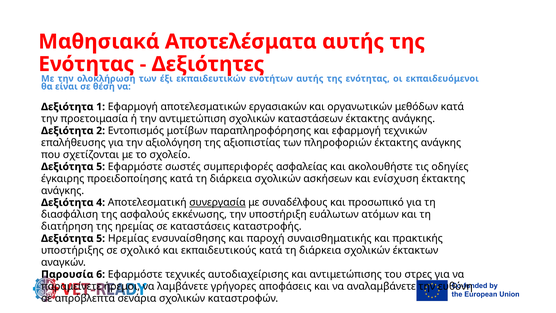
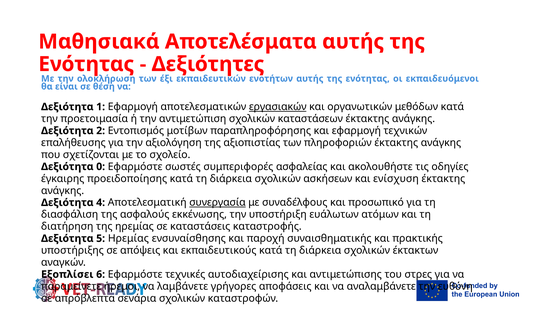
εργασιακών underline: none -> present (278, 107)
5: 5 -> 0 (101, 167)
σχολικό: σχολικό -> απόψεις (140, 250)
Παρουσία: Παρουσία -> Εξοπλίσει (67, 274)
